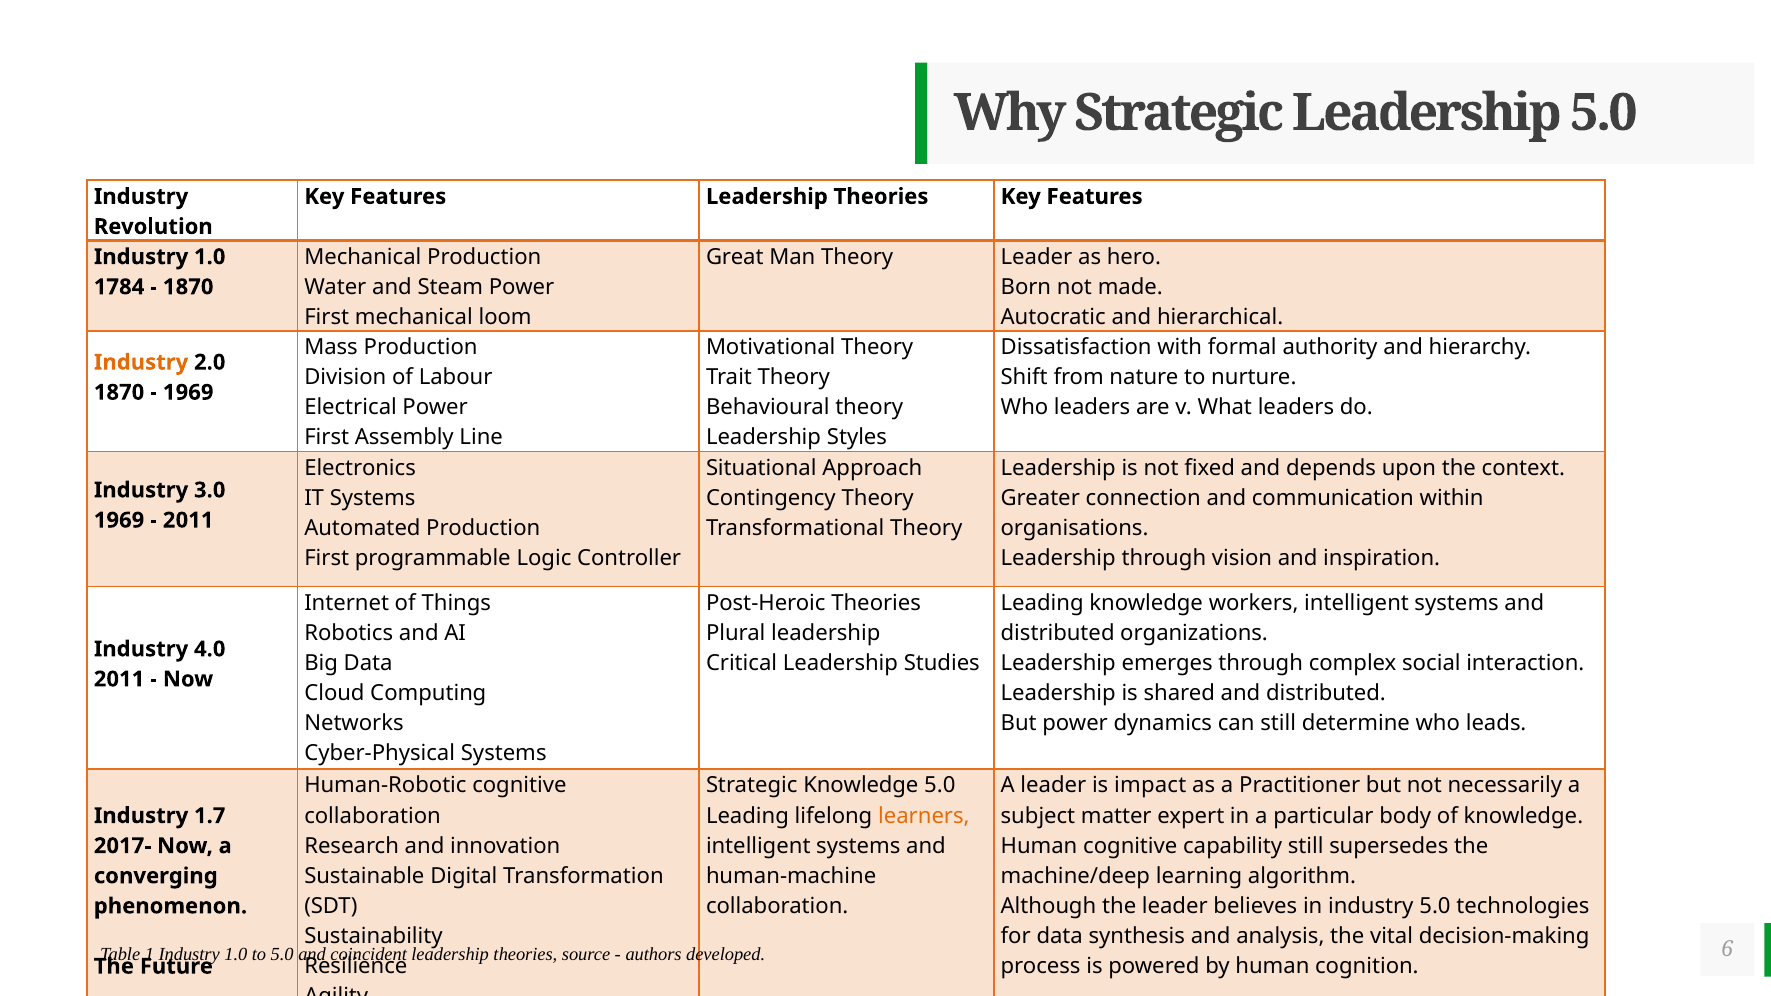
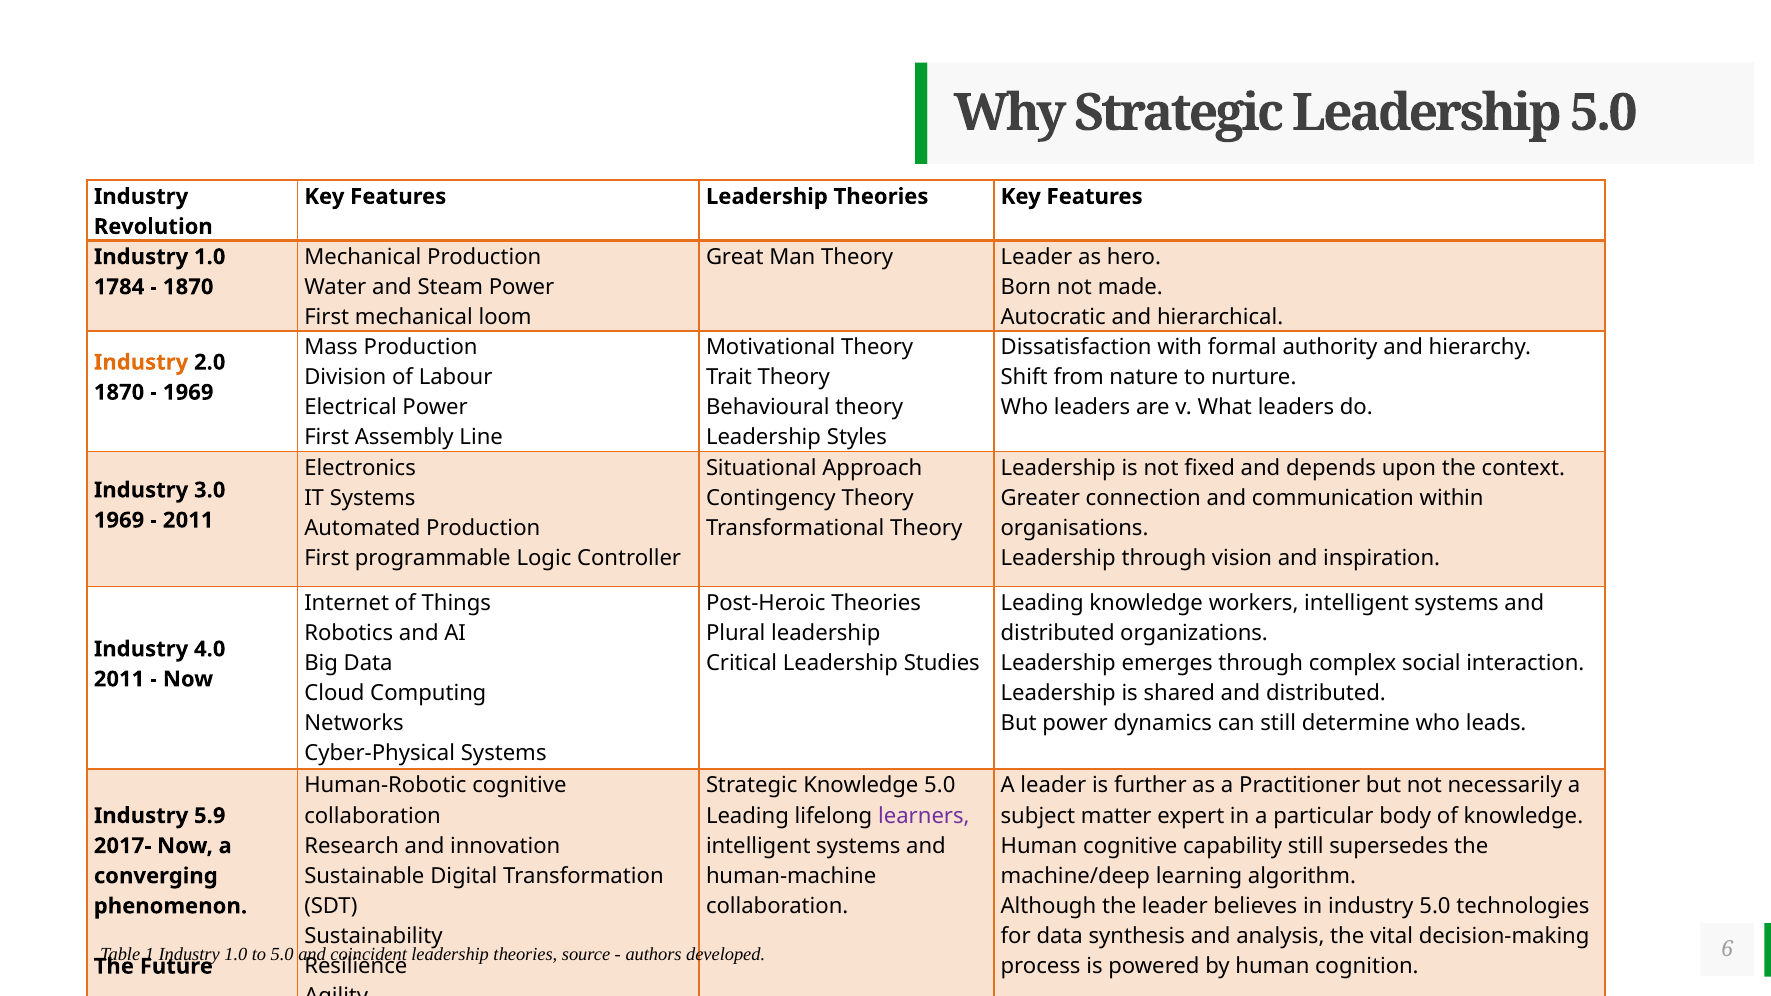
impact: impact -> further (1150, 786)
learners colour: orange -> purple (924, 816)
1.7: 1.7 -> 5.9 (210, 816)
